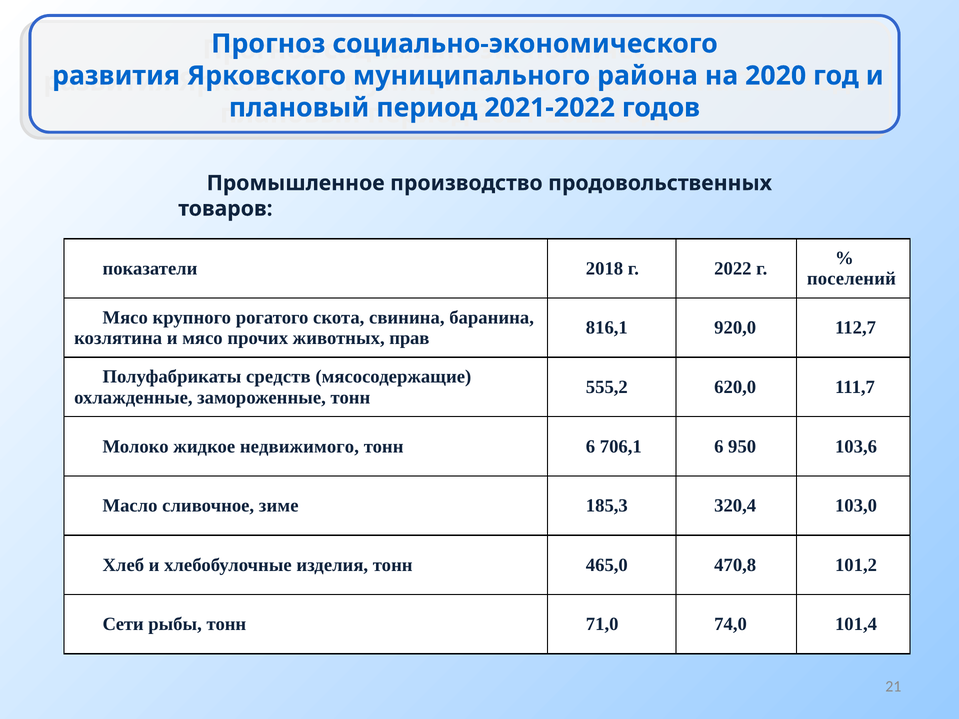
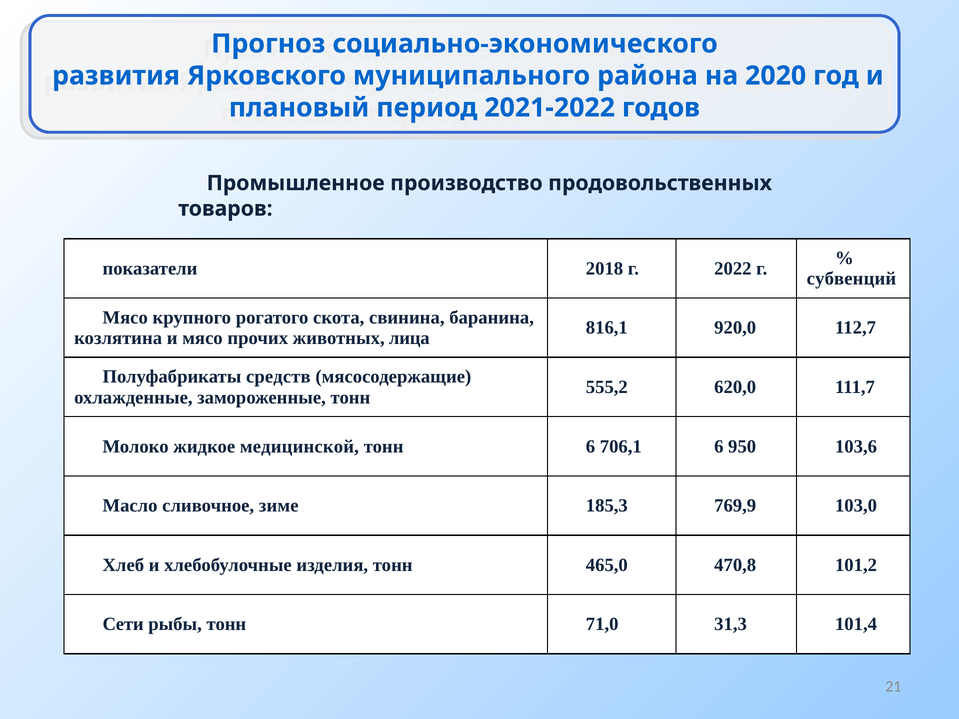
поселений: поселений -> субвенций (851, 279)
прав: прав -> лица (409, 338)
недвижимого: недвижимого -> медицинской (299, 447)
320,4: 320,4 -> 769,9 (735, 506)
74,0: 74,0 -> 31,3 (731, 624)
